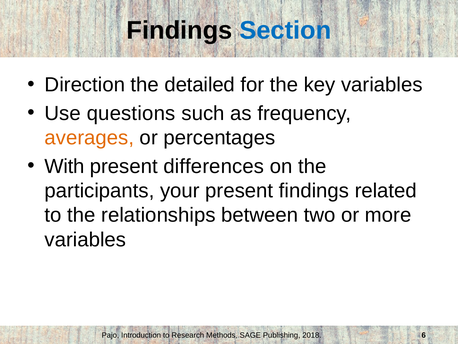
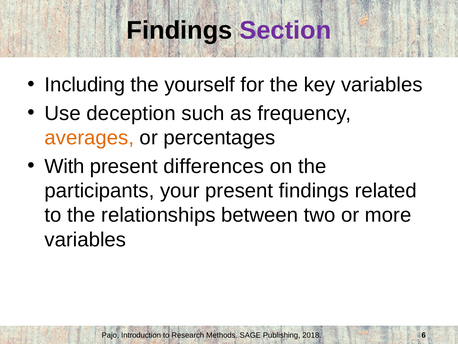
Section colour: blue -> purple (285, 30)
Direction: Direction -> Including (85, 85)
detailed: detailed -> yourself (200, 85)
questions: questions -> deception (131, 113)
